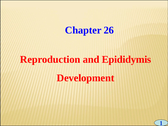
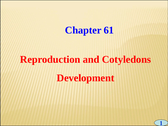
26: 26 -> 61 (109, 30)
Epididymis: Epididymis -> Cotyledons (126, 59)
